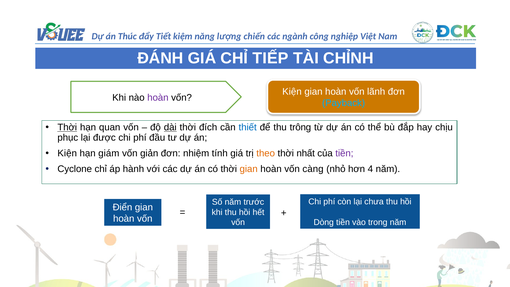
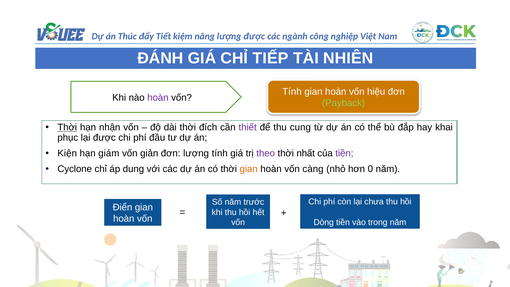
chiến: chiến -> được (254, 36)
CHỈNH: CHỈNH -> NHIÊN (348, 58)
Kiện: Kiện -> Tính (292, 92)
lãnh: lãnh -> hiệu (376, 92)
Payback colour: light blue -> light green (344, 103)
quan: quan -> nhận (110, 127)
dài underline: present -> none (170, 127)
thiết colour: blue -> purple (248, 127)
trông: trông -> cung (300, 127)
chịu: chịu -> khai (444, 127)
đơn nhiệm: nhiệm -> lượng (196, 153)
theo colour: orange -> purple (266, 153)
hành: hành -> dung (133, 169)
4: 4 -> 0 (370, 169)
